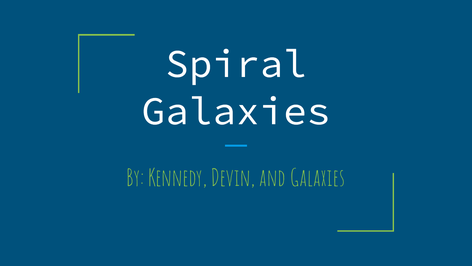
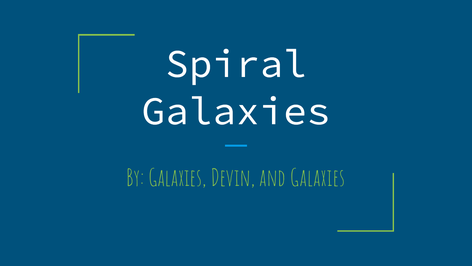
By Kennedy: Kennedy -> Galaxies (178, 178)
